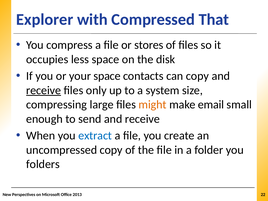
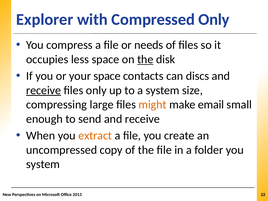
Compressed That: That -> Only (214, 19)
stores: stores -> needs (149, 45)
the underline: none -> present (145, 59)
can copy: copy -> discs (197, 76)
extract colour: blue -> orange (95, 136)
folders: folders -> system (43, 164)
